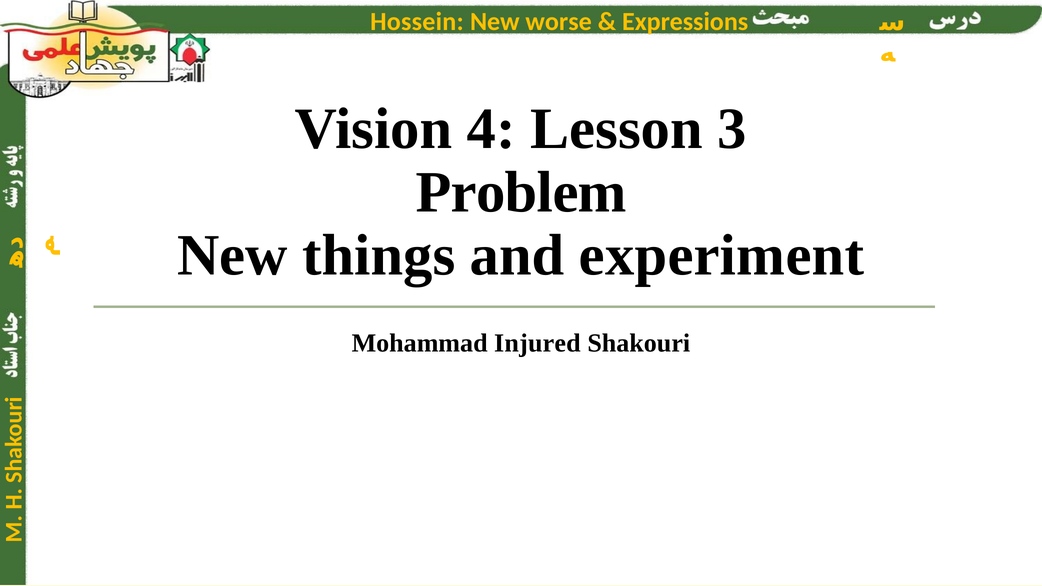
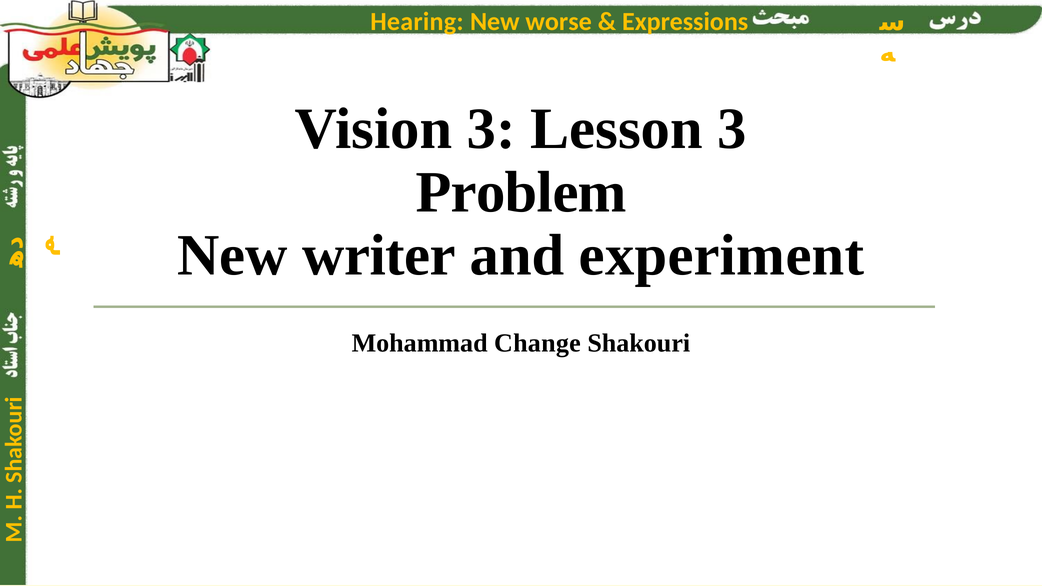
Hossein: Hossein -> Hearing (417, 22)
Vision 4: 4 -> 3 (491, 129)
things: things -> writer (379, 256)
Injured: Injured -> Change (537, 343)
